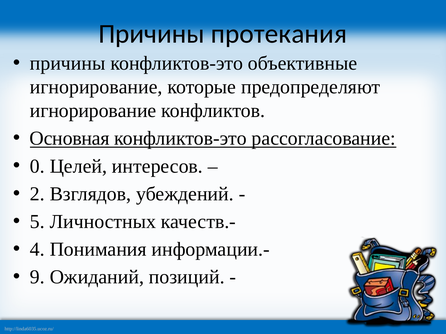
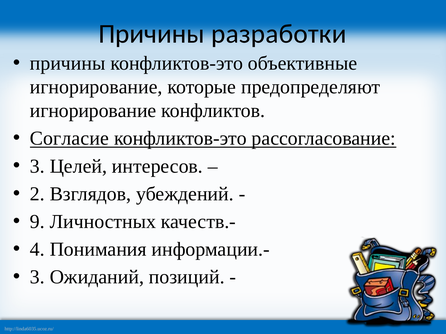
протекания: протекания -> разработки (279, 34)
Основная: Основная -> Согласие (69, 139)
0: 0 -> 3 (37, 166)
5: 5 -> 9 (37, 222)
9: 9 -> 3 (37, 277)
